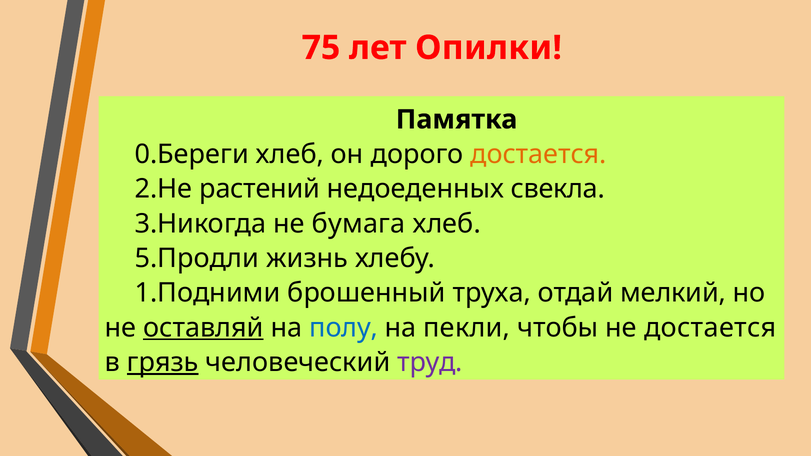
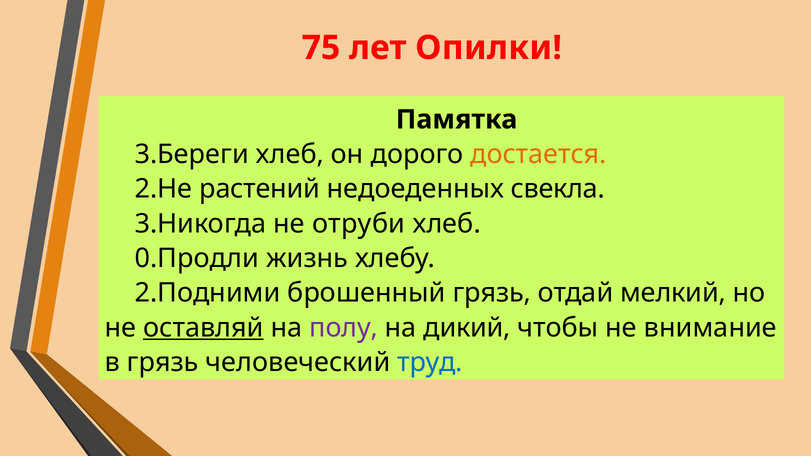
0.Береги: 0.Береги -> 3.Береги (192, 154)
бумага: бумага -> отруби (359, 224)
5.Продли: 5.Продли -> 0.Продли (197, 258)
1.Подними: 1.Подними -> 2.Подними (208, 293)
брошенный труха: труха -> грязь (492, 293)
полу colour: blue -> purple (344, 328)
пекли: пекли -> дикий (467, 328)
не достается: достается -> внимание (710, 328)
грязь underline: present -> none (163, 362)
труд colour: purple -> blue (430, 362)
